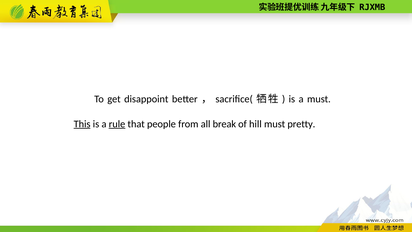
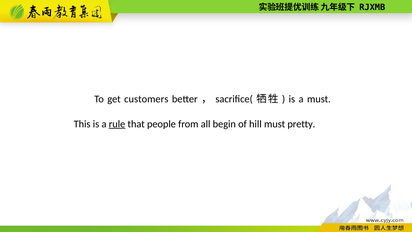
disappoint: disappoint -> customers (146, 99)
This underline: present -> none (82, 124)
break: break -> begin (224, 124)
